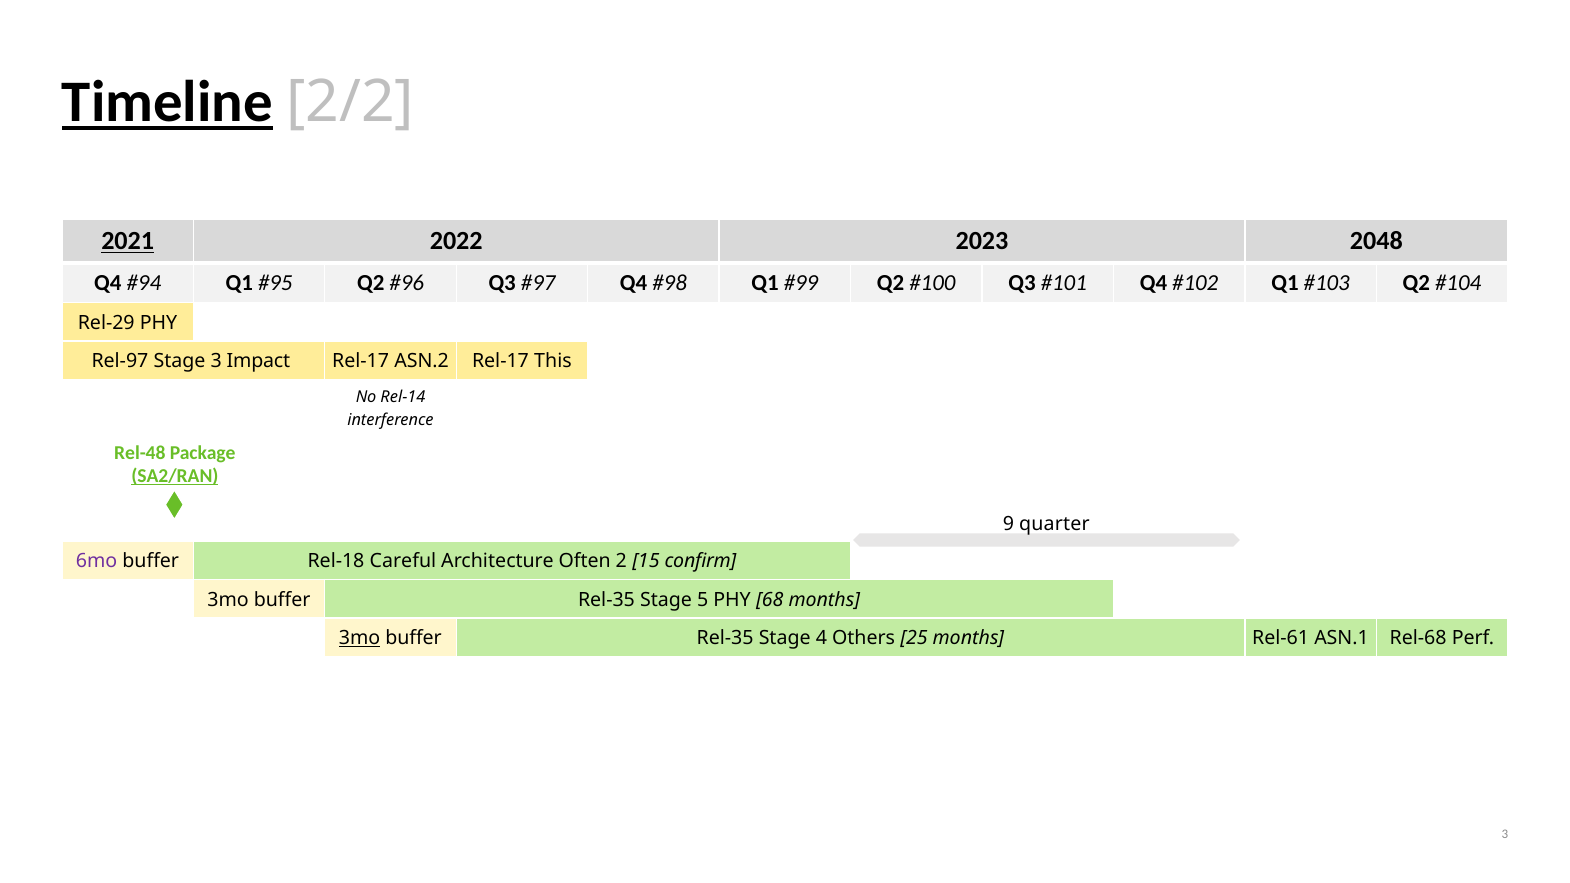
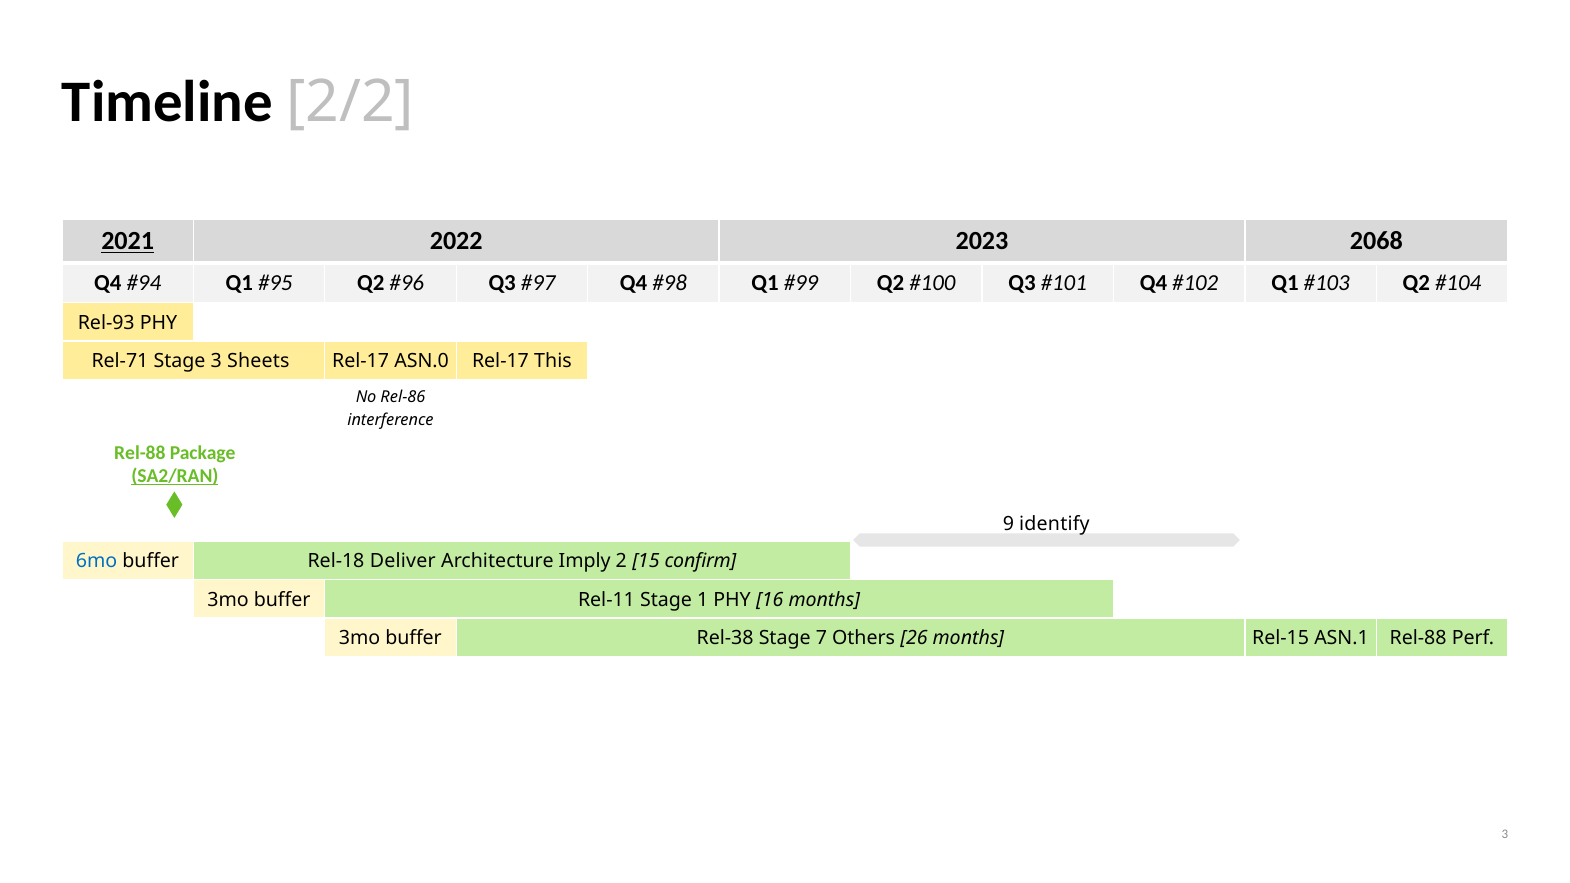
Timeline underline: present -> none (167, 103)
2048: 2048 -> 2068 (1376, 241)
Rel-29: Rel-29 -> Rel-93 (106, 323)
Rel-97: Rel-97 -> Rel-71 (120, 361)
Impact: Impact -> Sheets (258, 361)
ASN.2: ASN.2 -> ASN.0 (422, 361)
Rel-14: Rel-14 -> Rel-86 (403, 398)
Rel-48: Rel-48 -> Rel-88 (140, 453)
quarter: quarter -> identify (1054, 524)
6mo colour: purple -> blue (97, 561)
Careful: Careful -> Deliver (403, 561)
Often: Often -> Imply (585, 561)
Rel-35: Rel-35 -> Rel-11 (606, 600)
5: 5 -> 1 (703, 600)
68: 68 -> 16 (770, 600)
3mo underline: present -> none (359, 638)
Rel-35: Rel-35 -> Rel-38 (725, 638)
4: 4 -> 7 (821, 638)
25: 25 -> 26 (914, 638)
Rel-61: Rel-61 -> Rel-15 (1281, 638)
ASN.1 Rel-68: Rel-68 -> Rel-88 (1418, 638)
